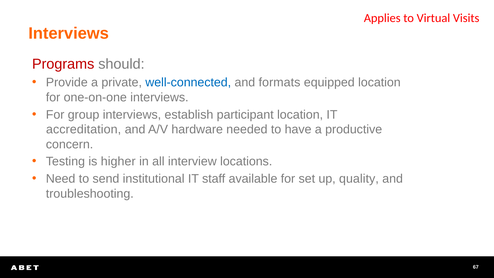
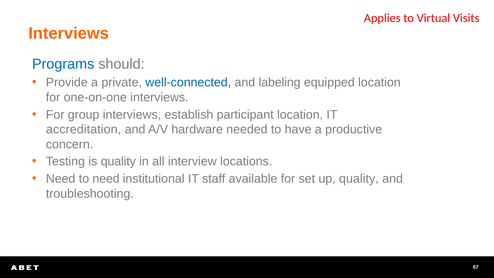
Programs colour: red -> blue (63, 64)
formats: formats -> labeling (280, 82)
is higher: higher -> quality (118, 162)
to send: send -> need (106, 179)
